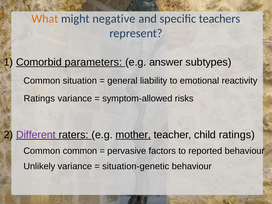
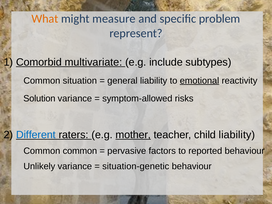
negative: negative -> measure (114, 19)
teachers: teachers -> problem (220, 19)
parameters: parameters -> multivariate (93, 62)
answer: answer -> include (166, 62)
emotional underline: none -> present (199, 81)
Ratings: Ratings -> Solution (39, 99)
Different colour: purple -> blue (36, 135)
child ratings: ratings -> liability (237, 135)
